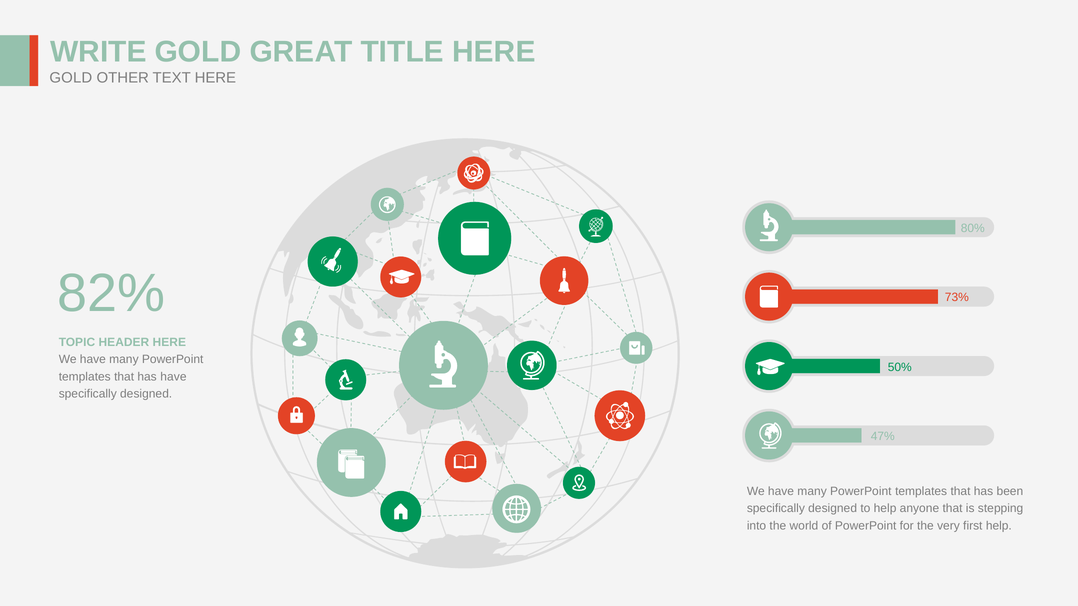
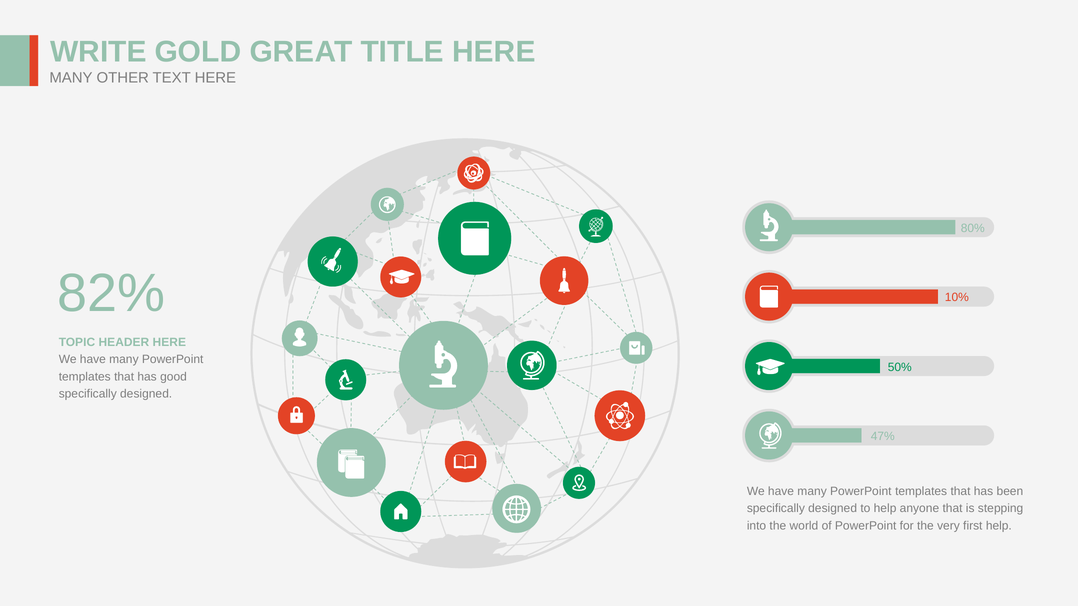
GOLD: GOLD -> MANY (71, 78)
73%: 73% -> 10% (957, 298)
has have: have -> good (174, 377)
